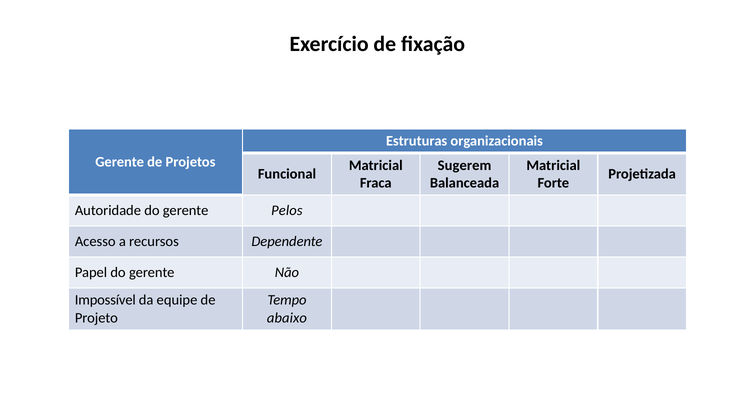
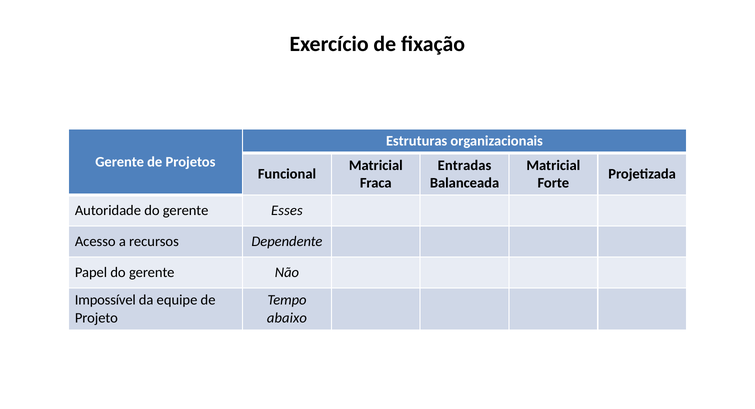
Sugerem: Sugerem -> Entradas (465, 165)
Pelos: Pelos -> Esses (287, 211)
